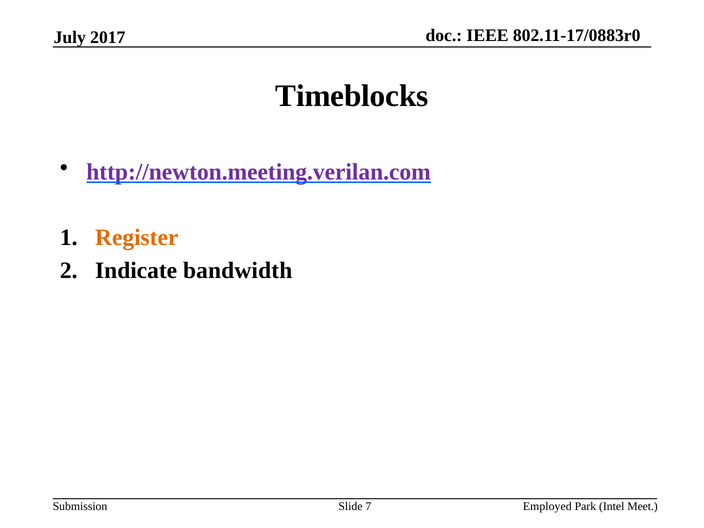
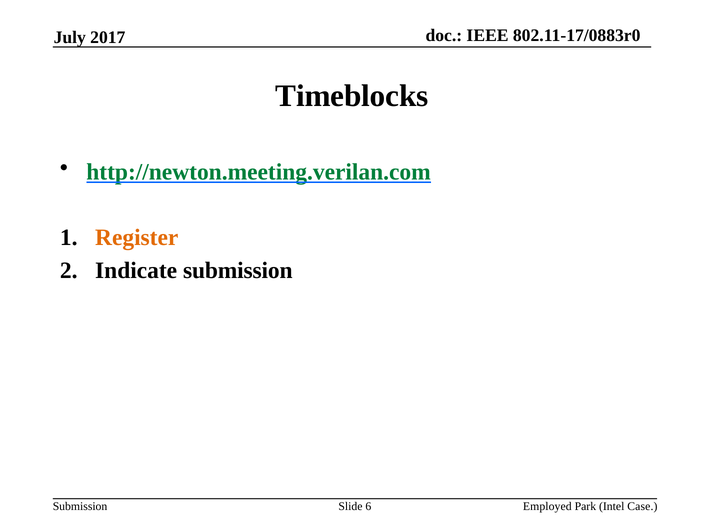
http://newton.meeting.verilan.com colour: purple -> green (259, 172)
Indicate bandwidth: bandwidth -> submission (238, 270)
7: 7 -> 6 (368, 506)
Meet: Meet -> Case (642, 506)
